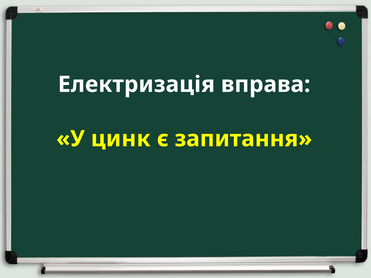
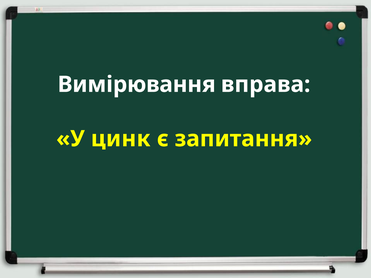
Електризація: Електризація -> Вимірювання (137, 85)
